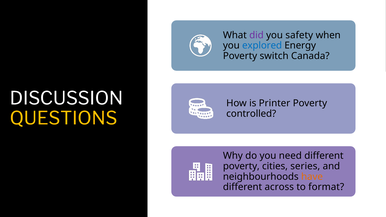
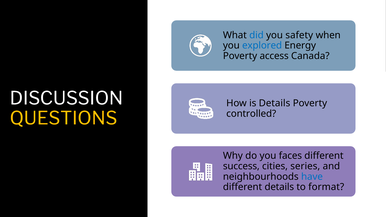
did colour: purple -> blue (256, 35)
switch: switch -> access (274, 56)
is Printer: Printer -> Details (275, 103)
need: need -> faces (290, 156)
poverty: poverty -> success (241, 166)
have colour: orange -> blue (312, 177)
different across: across -> details (279, 187)
